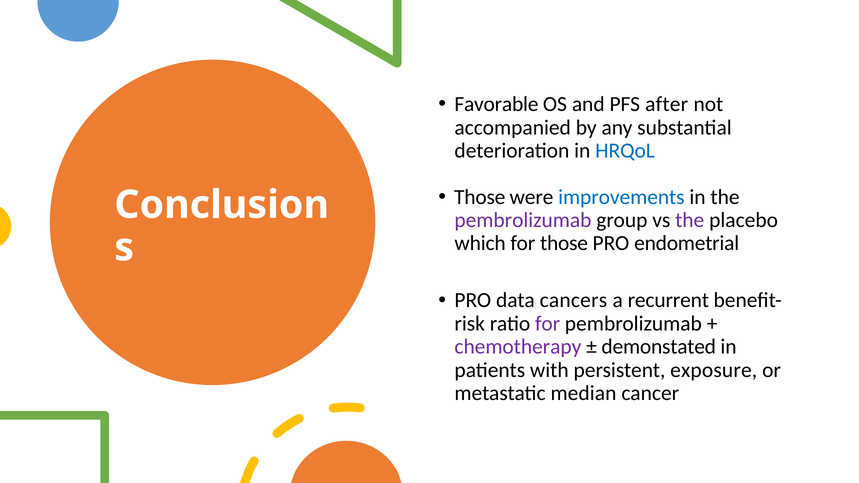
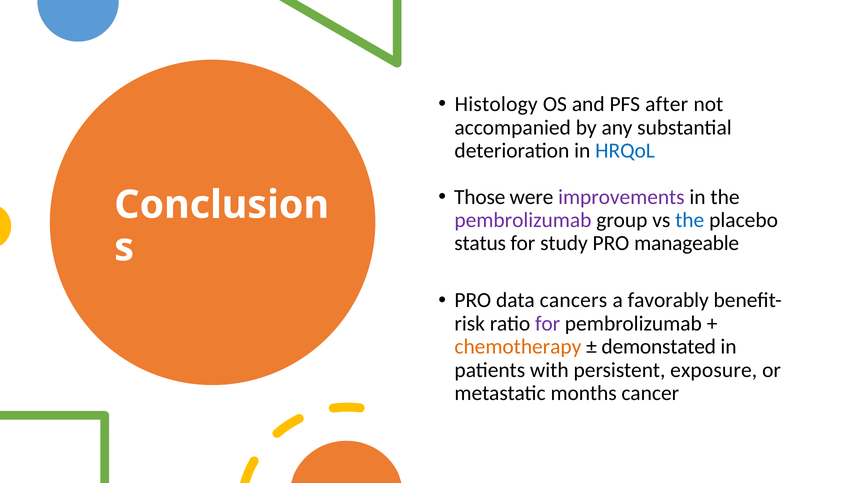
Favorable: Favorable -> Histology (496, 104)
improvements colour: blue -> purple (621, 197)
the colour: purple -> blue (690, 220)
which: which -> status (480, 243)
for those: those -> study (564, 243)
endometrial: endometrial -> manageable (687, 243)
recurrent: recurrent -> favorably (668, 301)
chemotherapy colour: purple -> orange (518, 347)
median: median -> months (584, 393)
